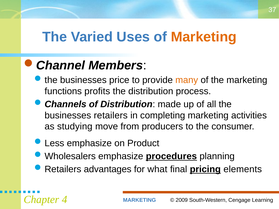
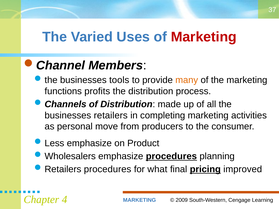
Marketing colour: orange -> red (204, 37)
price: price -> tools (119, 80)
studying: studying -> personal (75, 127)
advantages: advantages -> procedures (108, 169)
elements: elements -> improved (243, 169)
